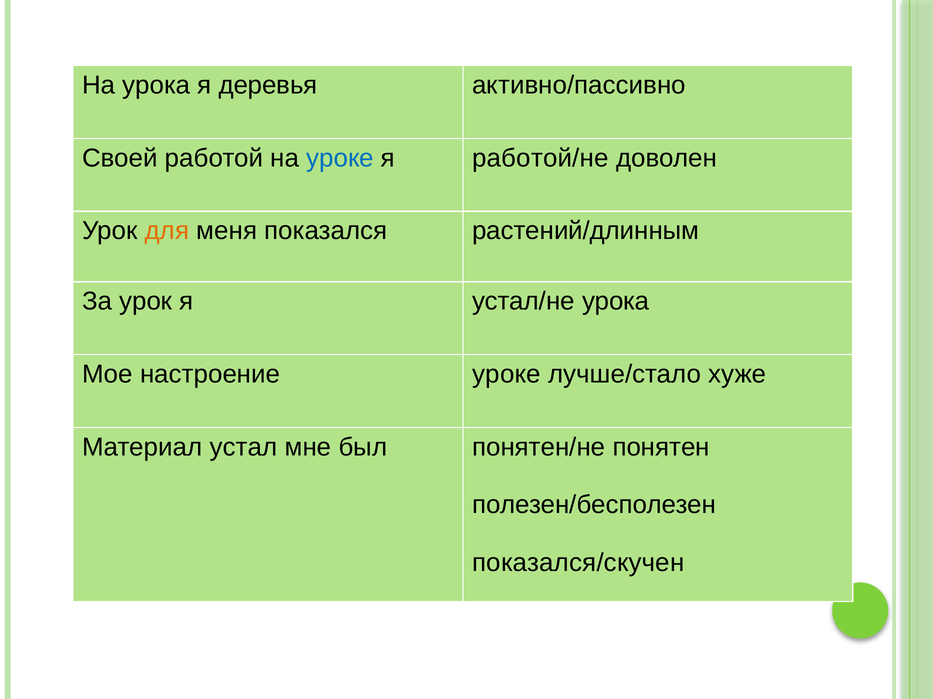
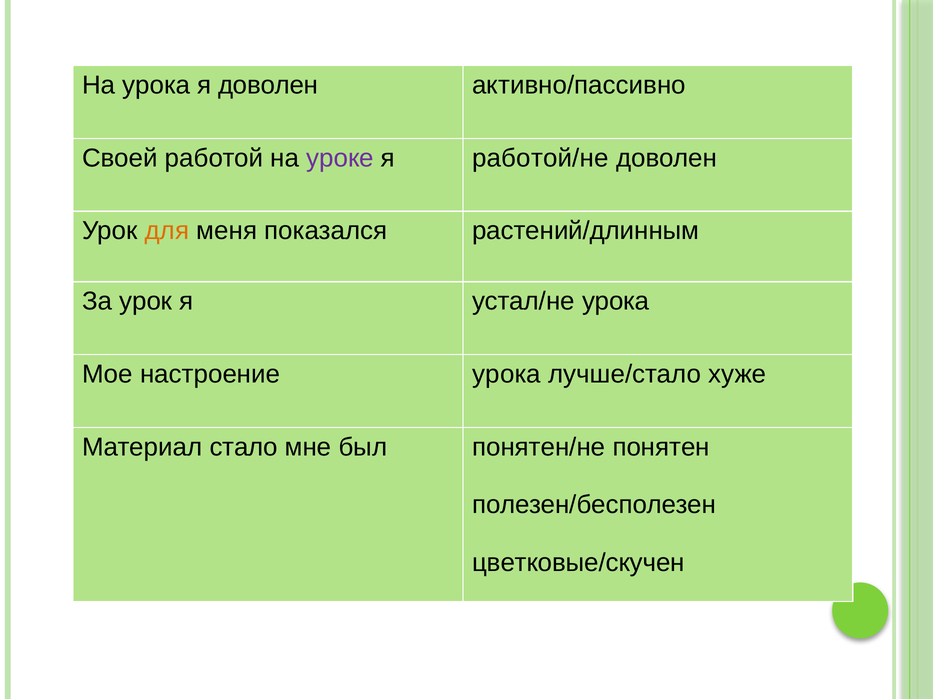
я деревья: деревья -> доволен (268, 85)
уроке colour: blue -> purple (340, 158)
настроение уроке: уроке -> урока (506, 375)
устал: устал -> стало (244, 448)
показался/скучен: показался/скучен -> цветковые/скучен (578, 563)
